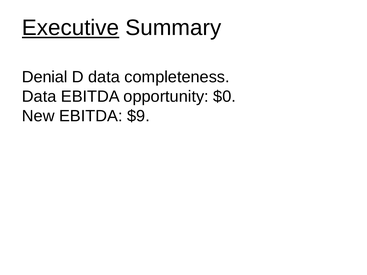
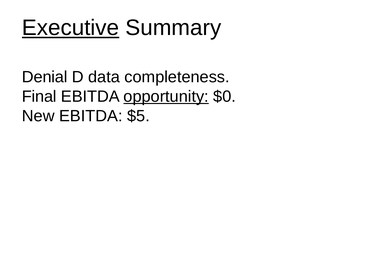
Data: Data -> Final (39, 97)
opportunity underline: none -> present (166, 97)
$9: $9 -> $5 (138, 116)
